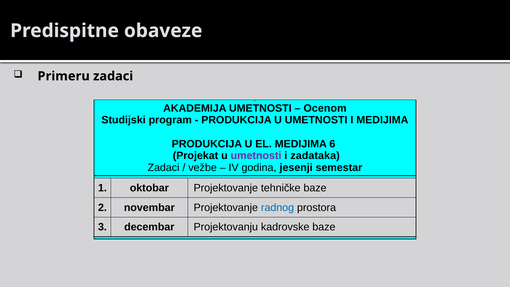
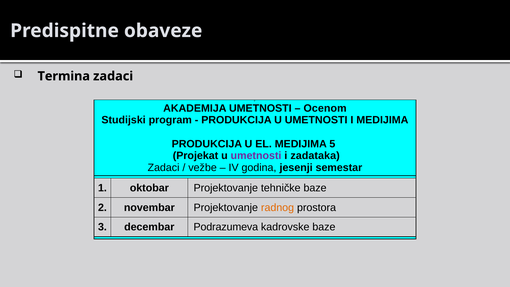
Primeru: Primeru -> Termina (64, 76)
6: 6 -> 5 (332, 144)
radnog colour: blue -> orange (278, 207)
Projektovanju: Projektovanju -> Podrazumeva (226, 227)
